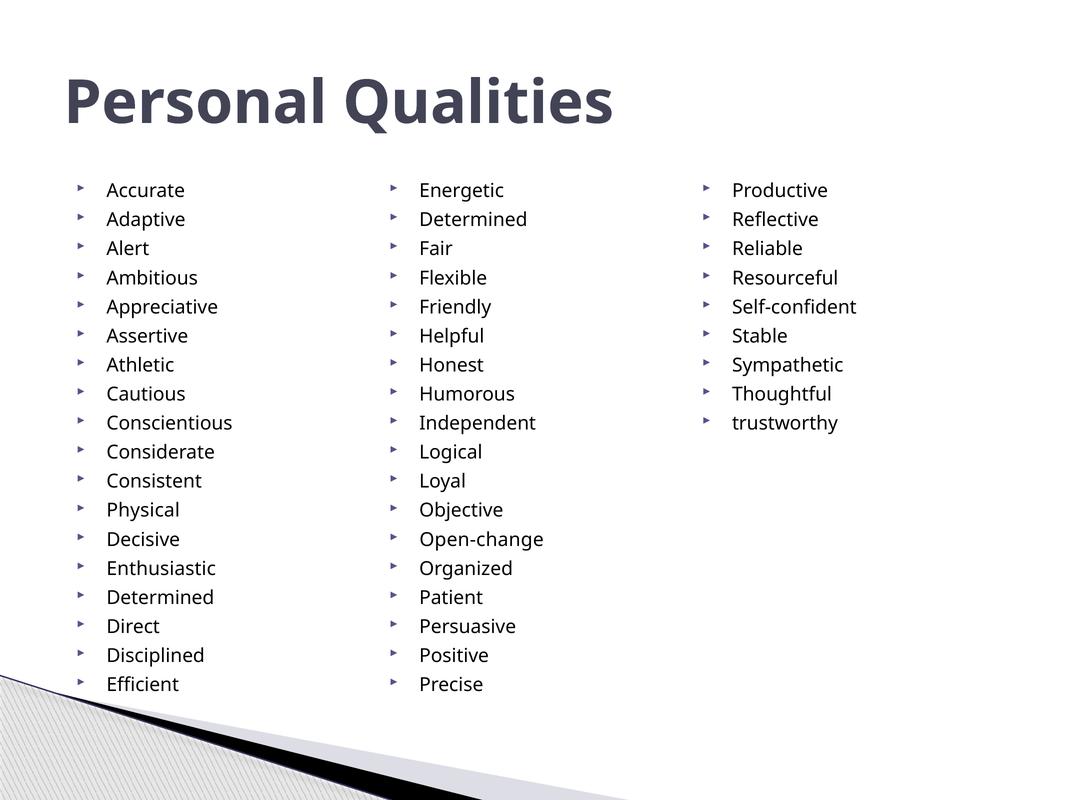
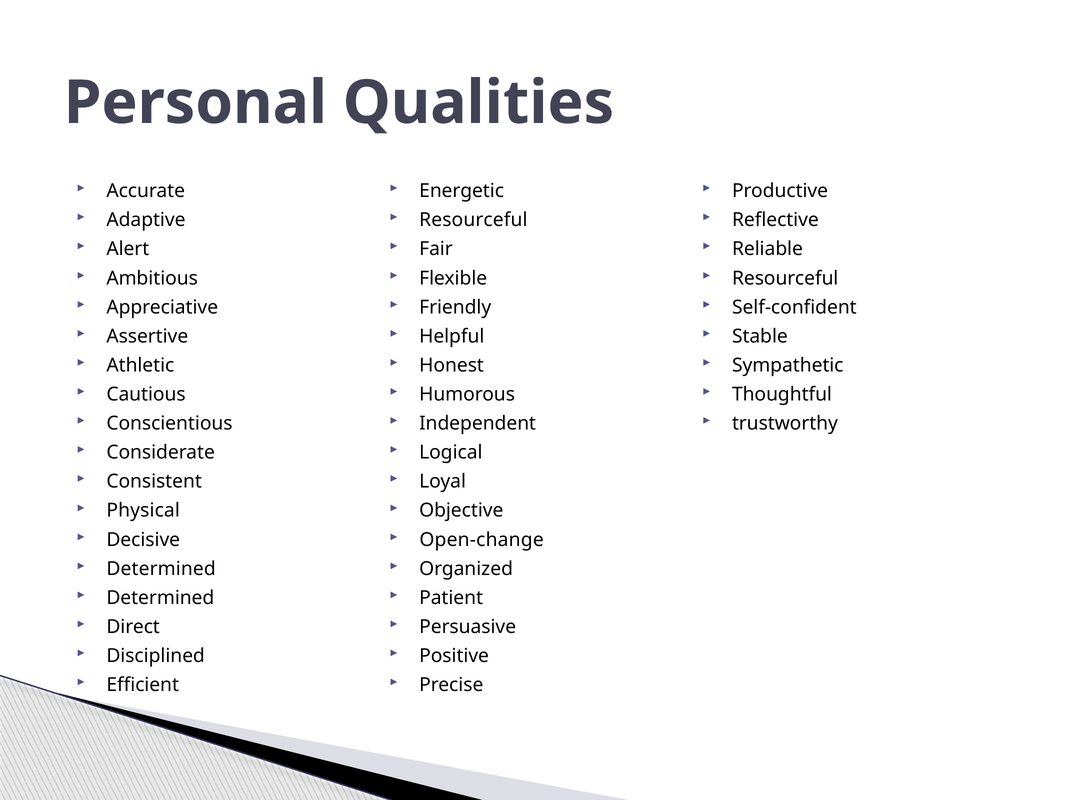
Determined: Determined -> Resourceful (473, 220)
Enthusiastic: Enthusiastic -> Determined (161, 568)
